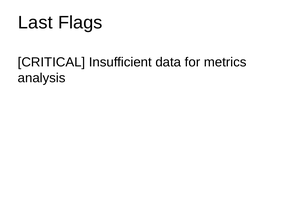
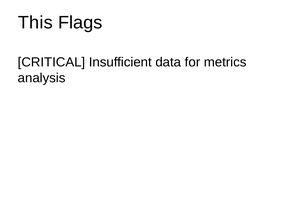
Last: Last -> This (35, 23)
